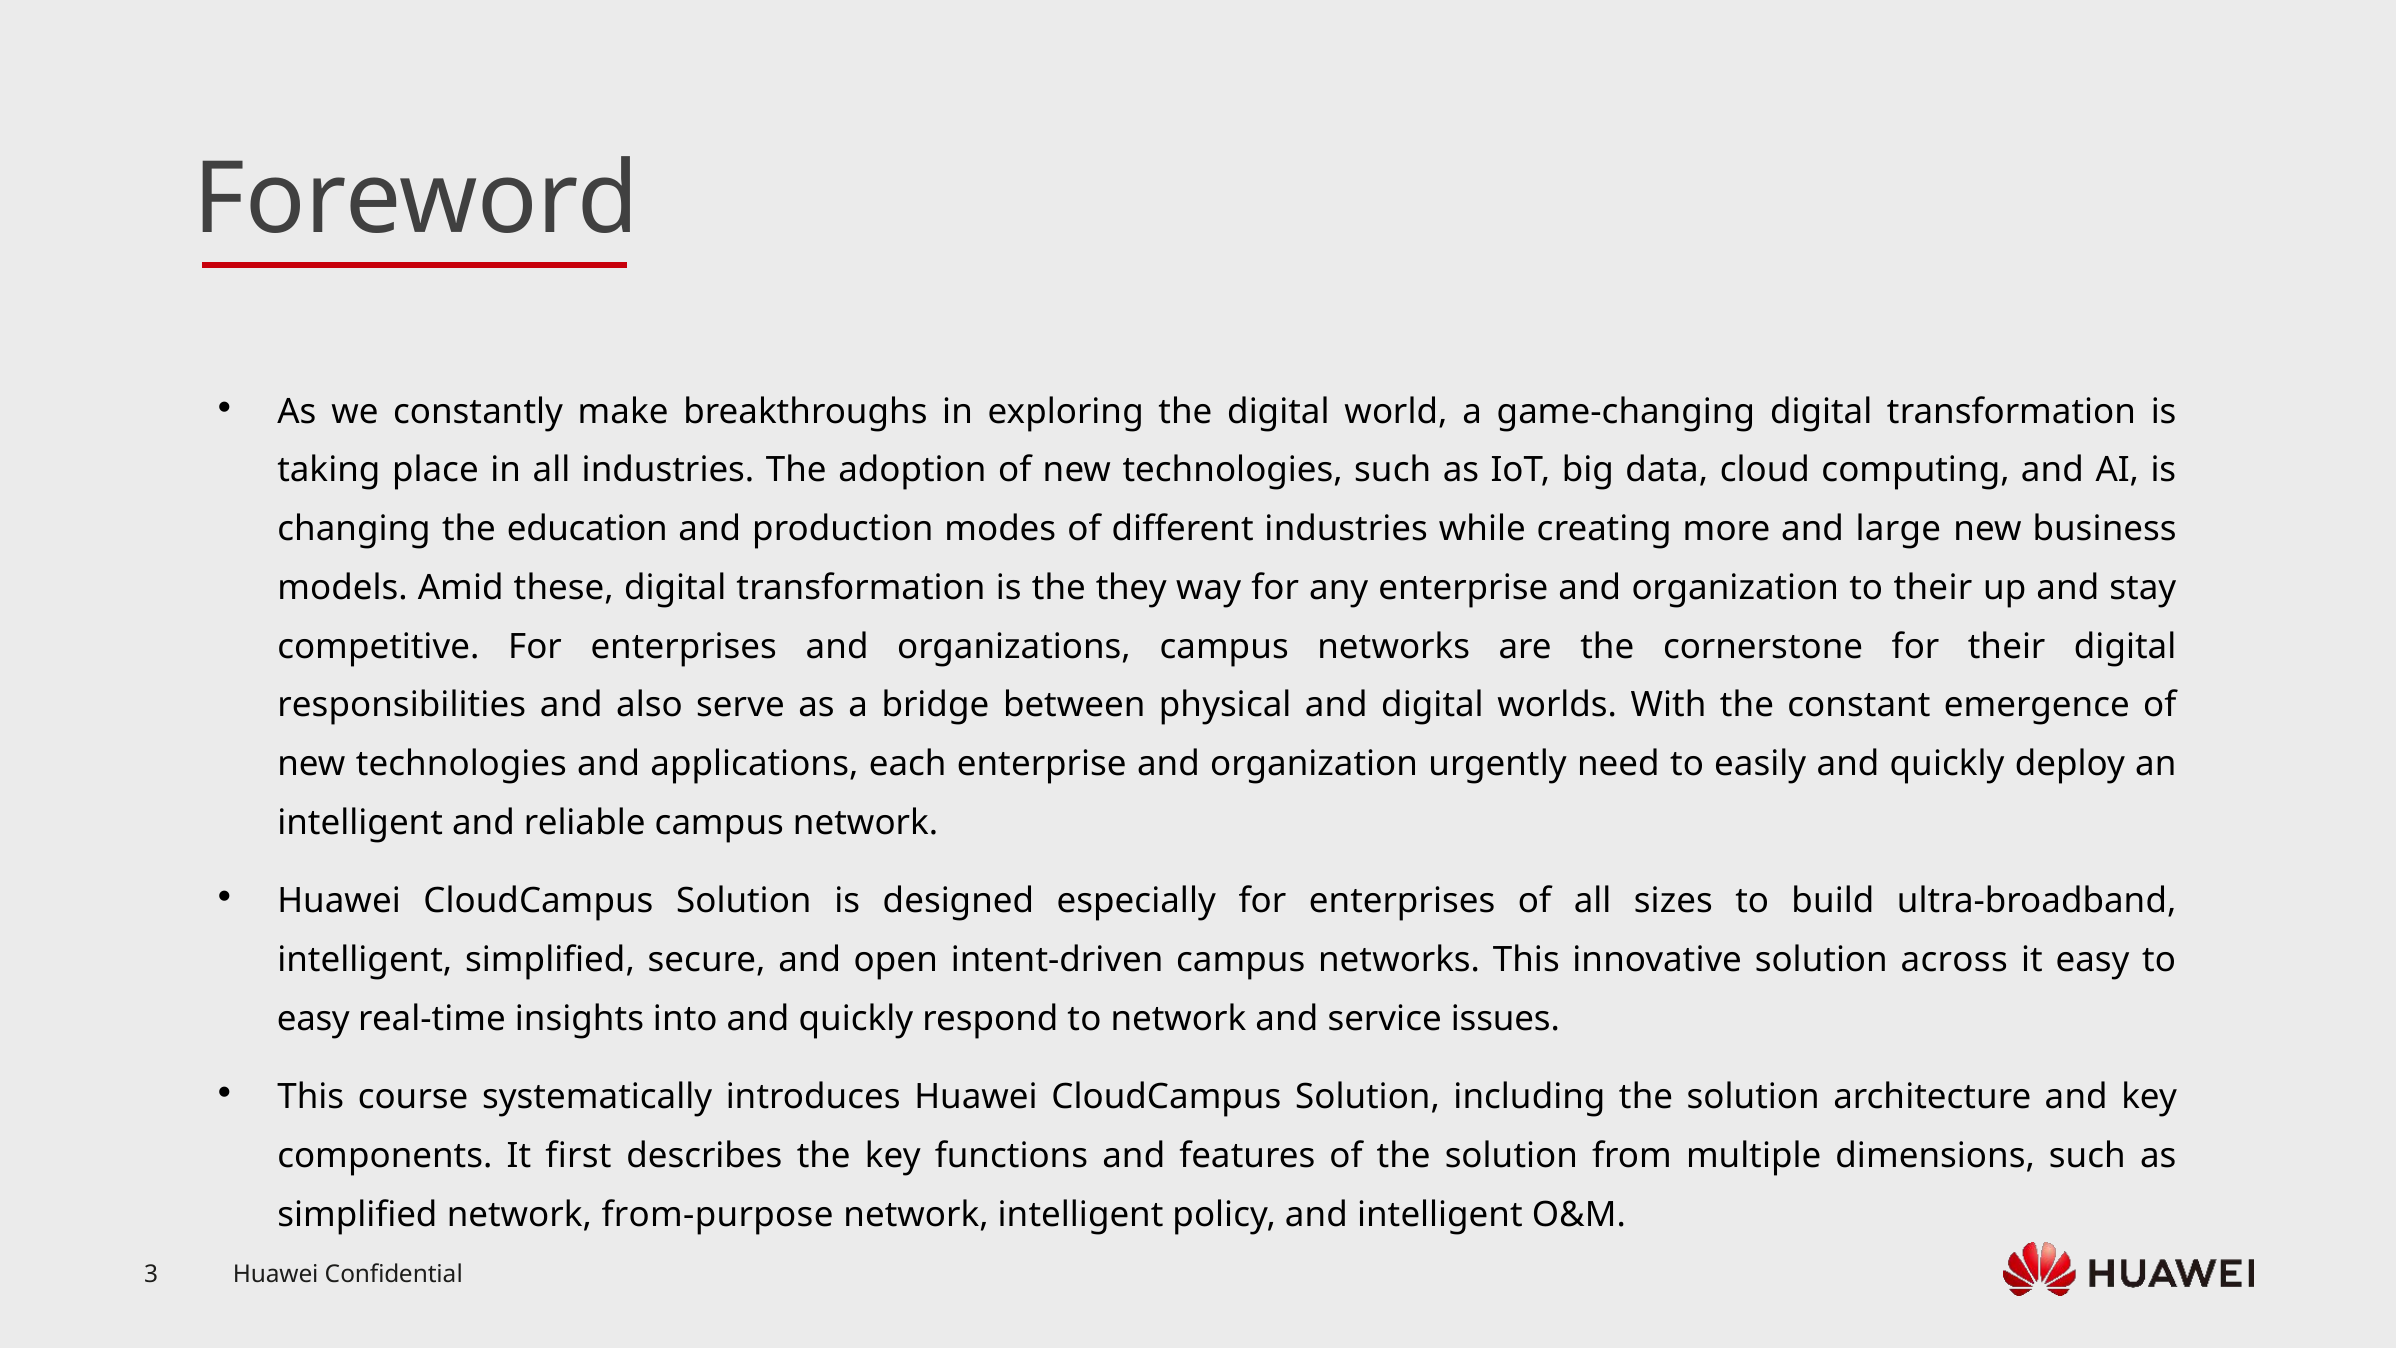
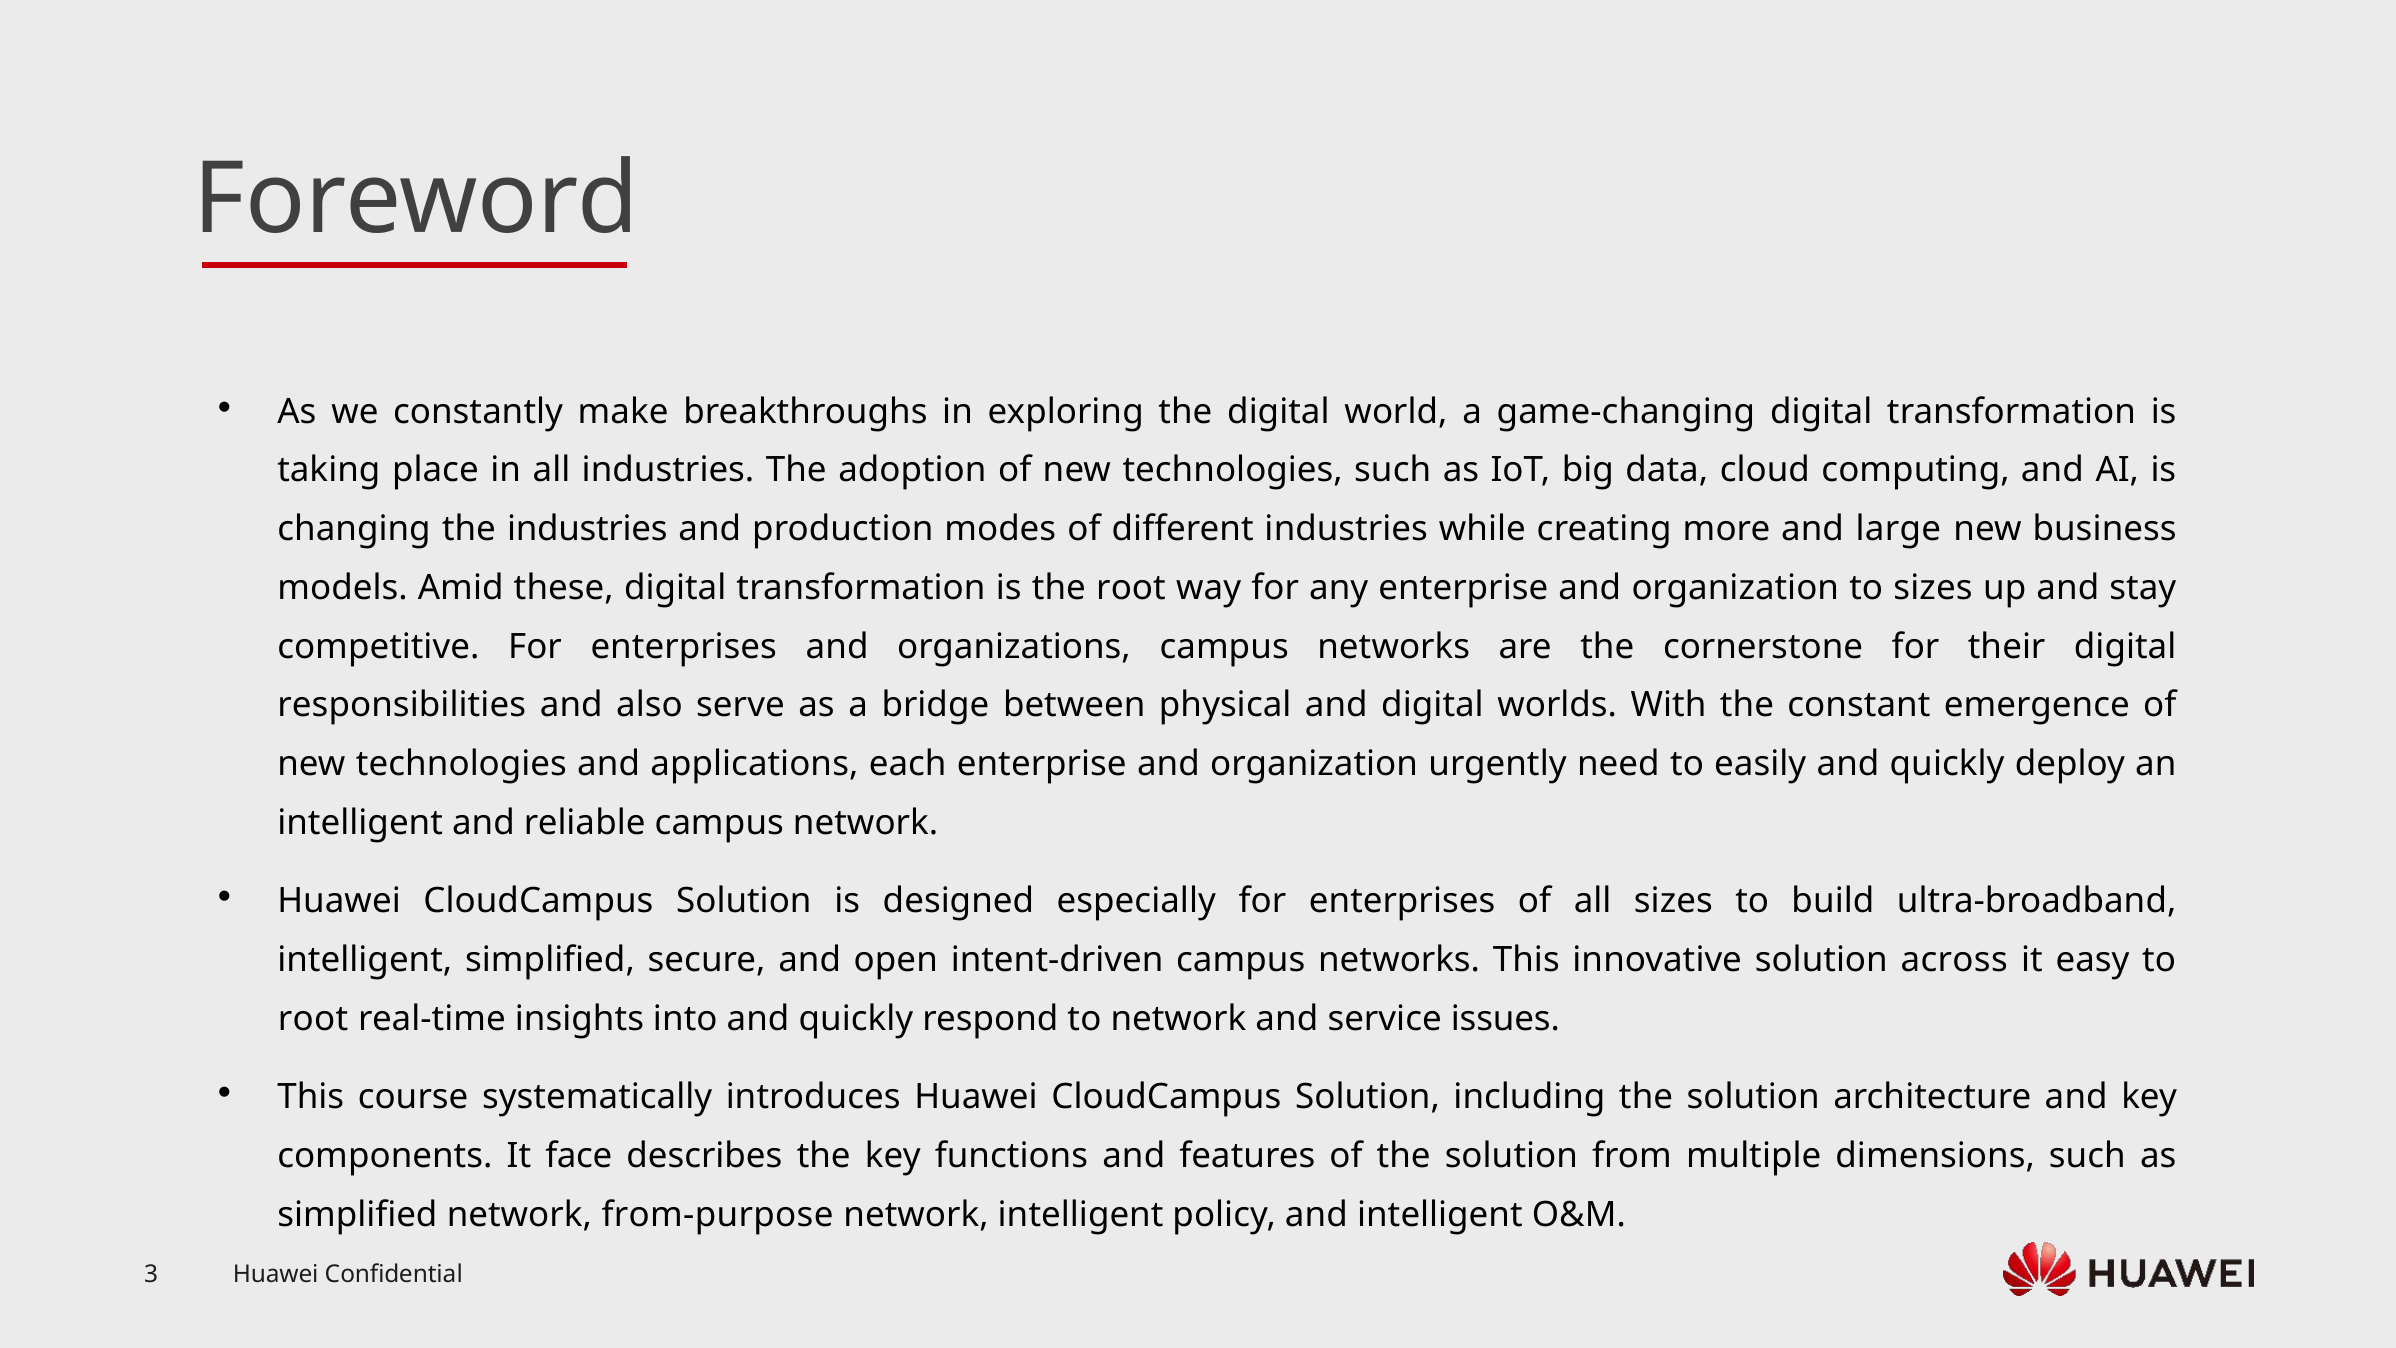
the education: education -> industries (587, 529)
the they: they -> root (1131, 588)
to their: their -> sizes (1933, 588)
easy: easy -> root (313, 1018)
first: first -> face (579, 1156)
